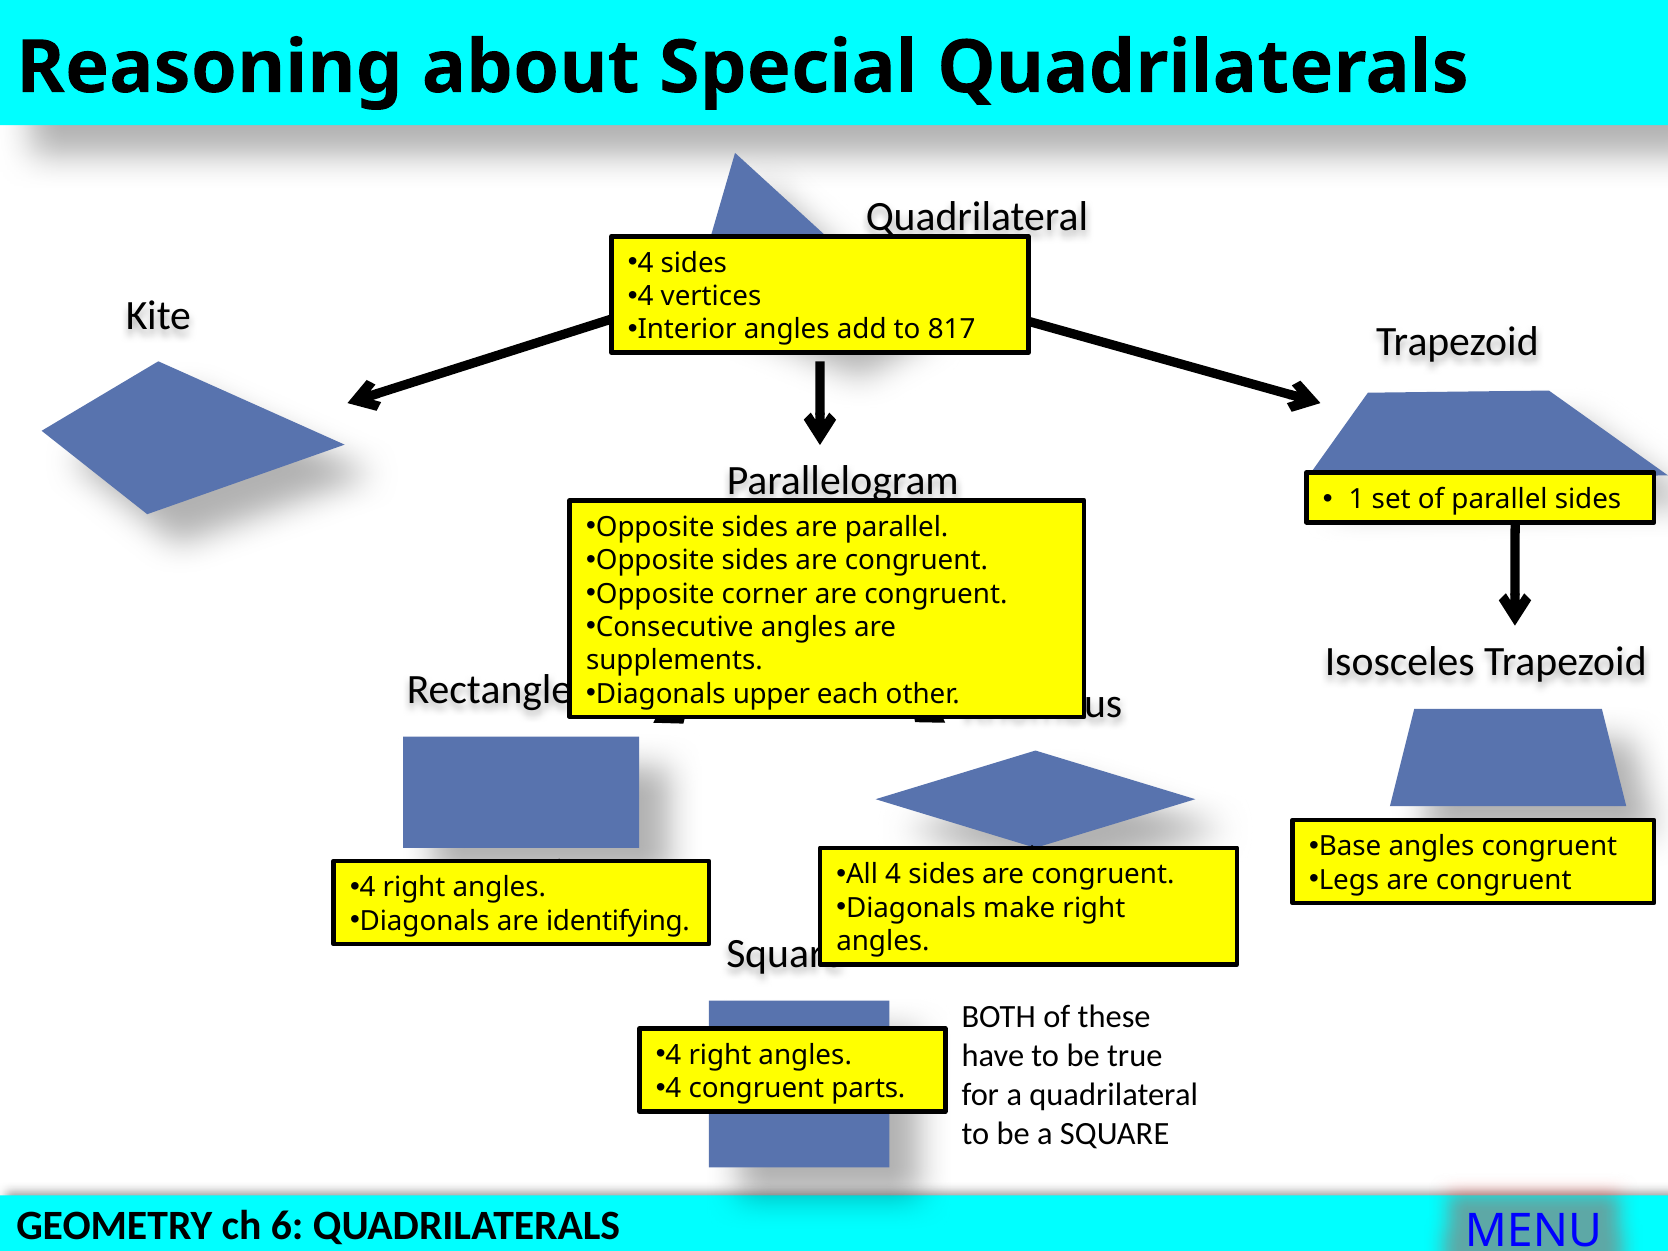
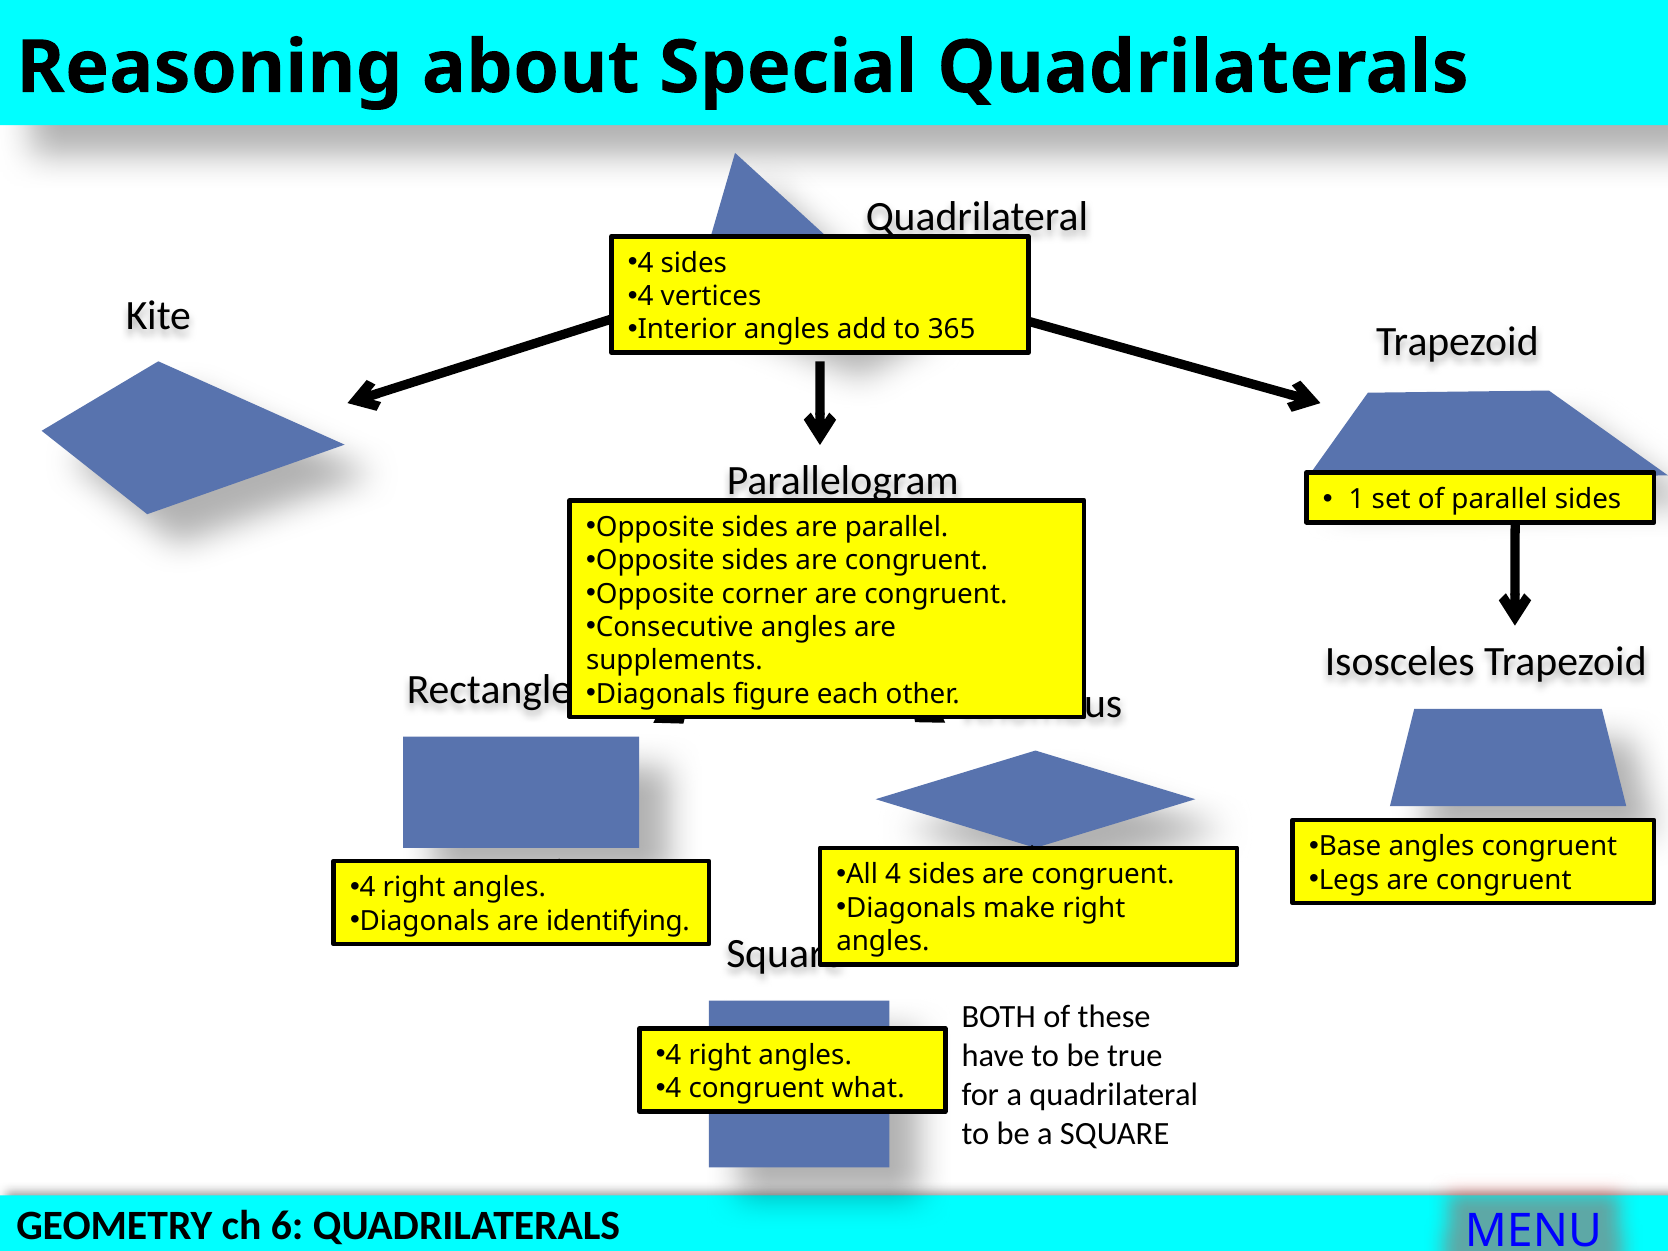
817: 817 -> 365 (952, 330)
upper: upper -> figure (771, 694)
parts: parts -> what (868, 1089)
